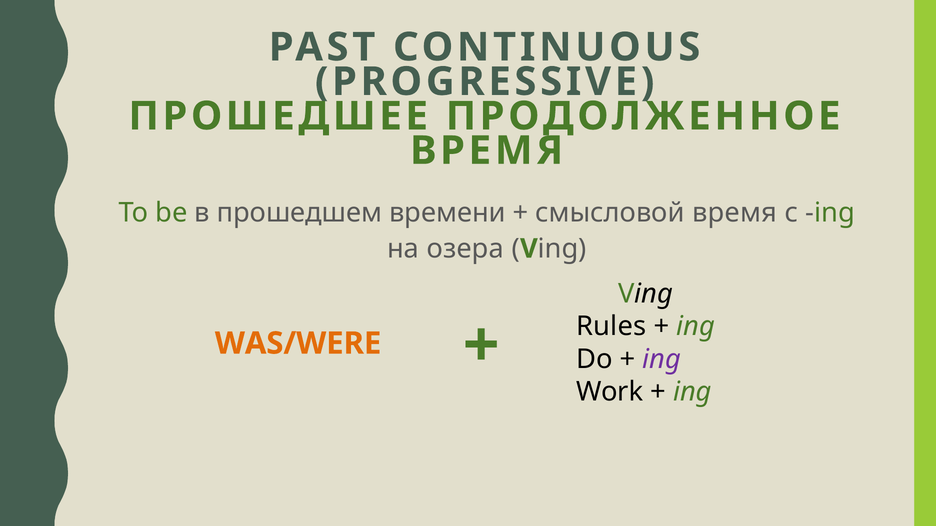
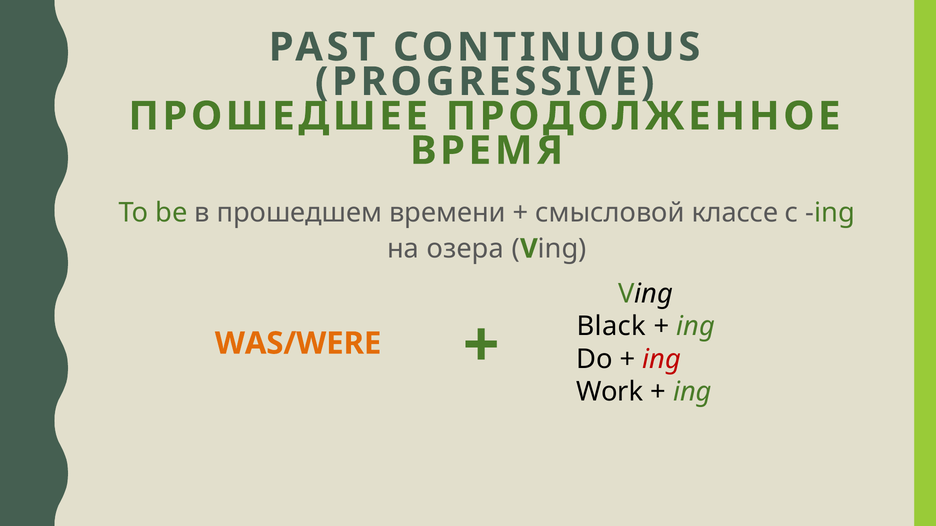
смысловой время: время -> классе (735, 213)
Rules: Rules -> Black (611, 327)
ing colour: purple -> red (662, 359)
